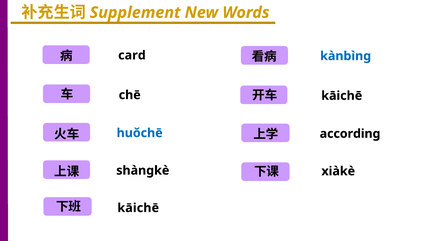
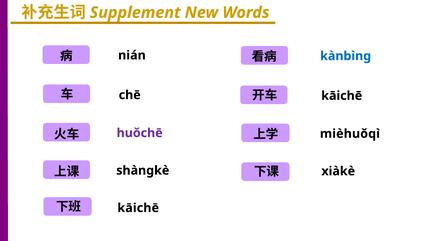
card: card -> nián (132, 55)
huǒchē colour: blue -> purple (140, 133)
according: according -> mièhuǒqì (350, 134)
